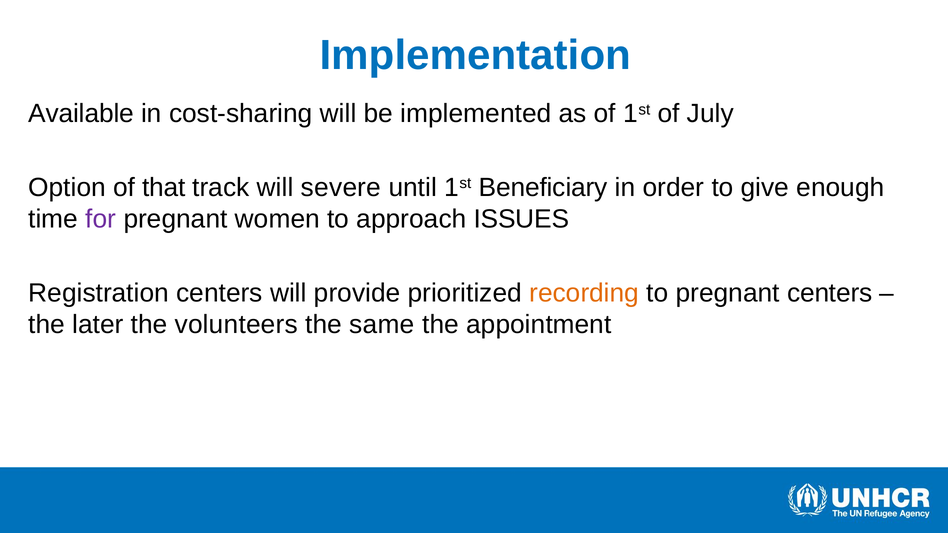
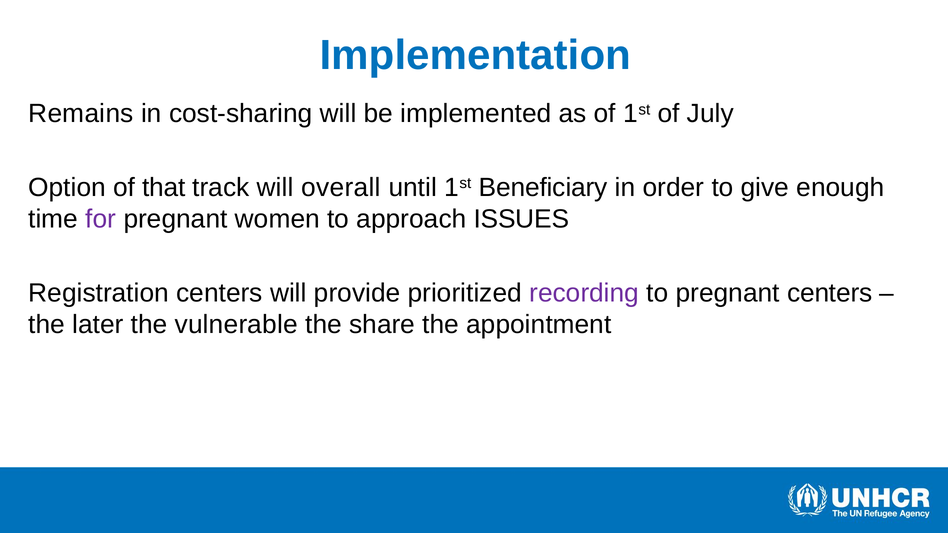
Available: Available -> Remains (81, 114)
severe: severe -> overall (341, 188)
recording colour: orange -> purple (584, 293)
volunteers: volunteers -> vulnerable (236, 325)
same: same -> share (382, 325)
